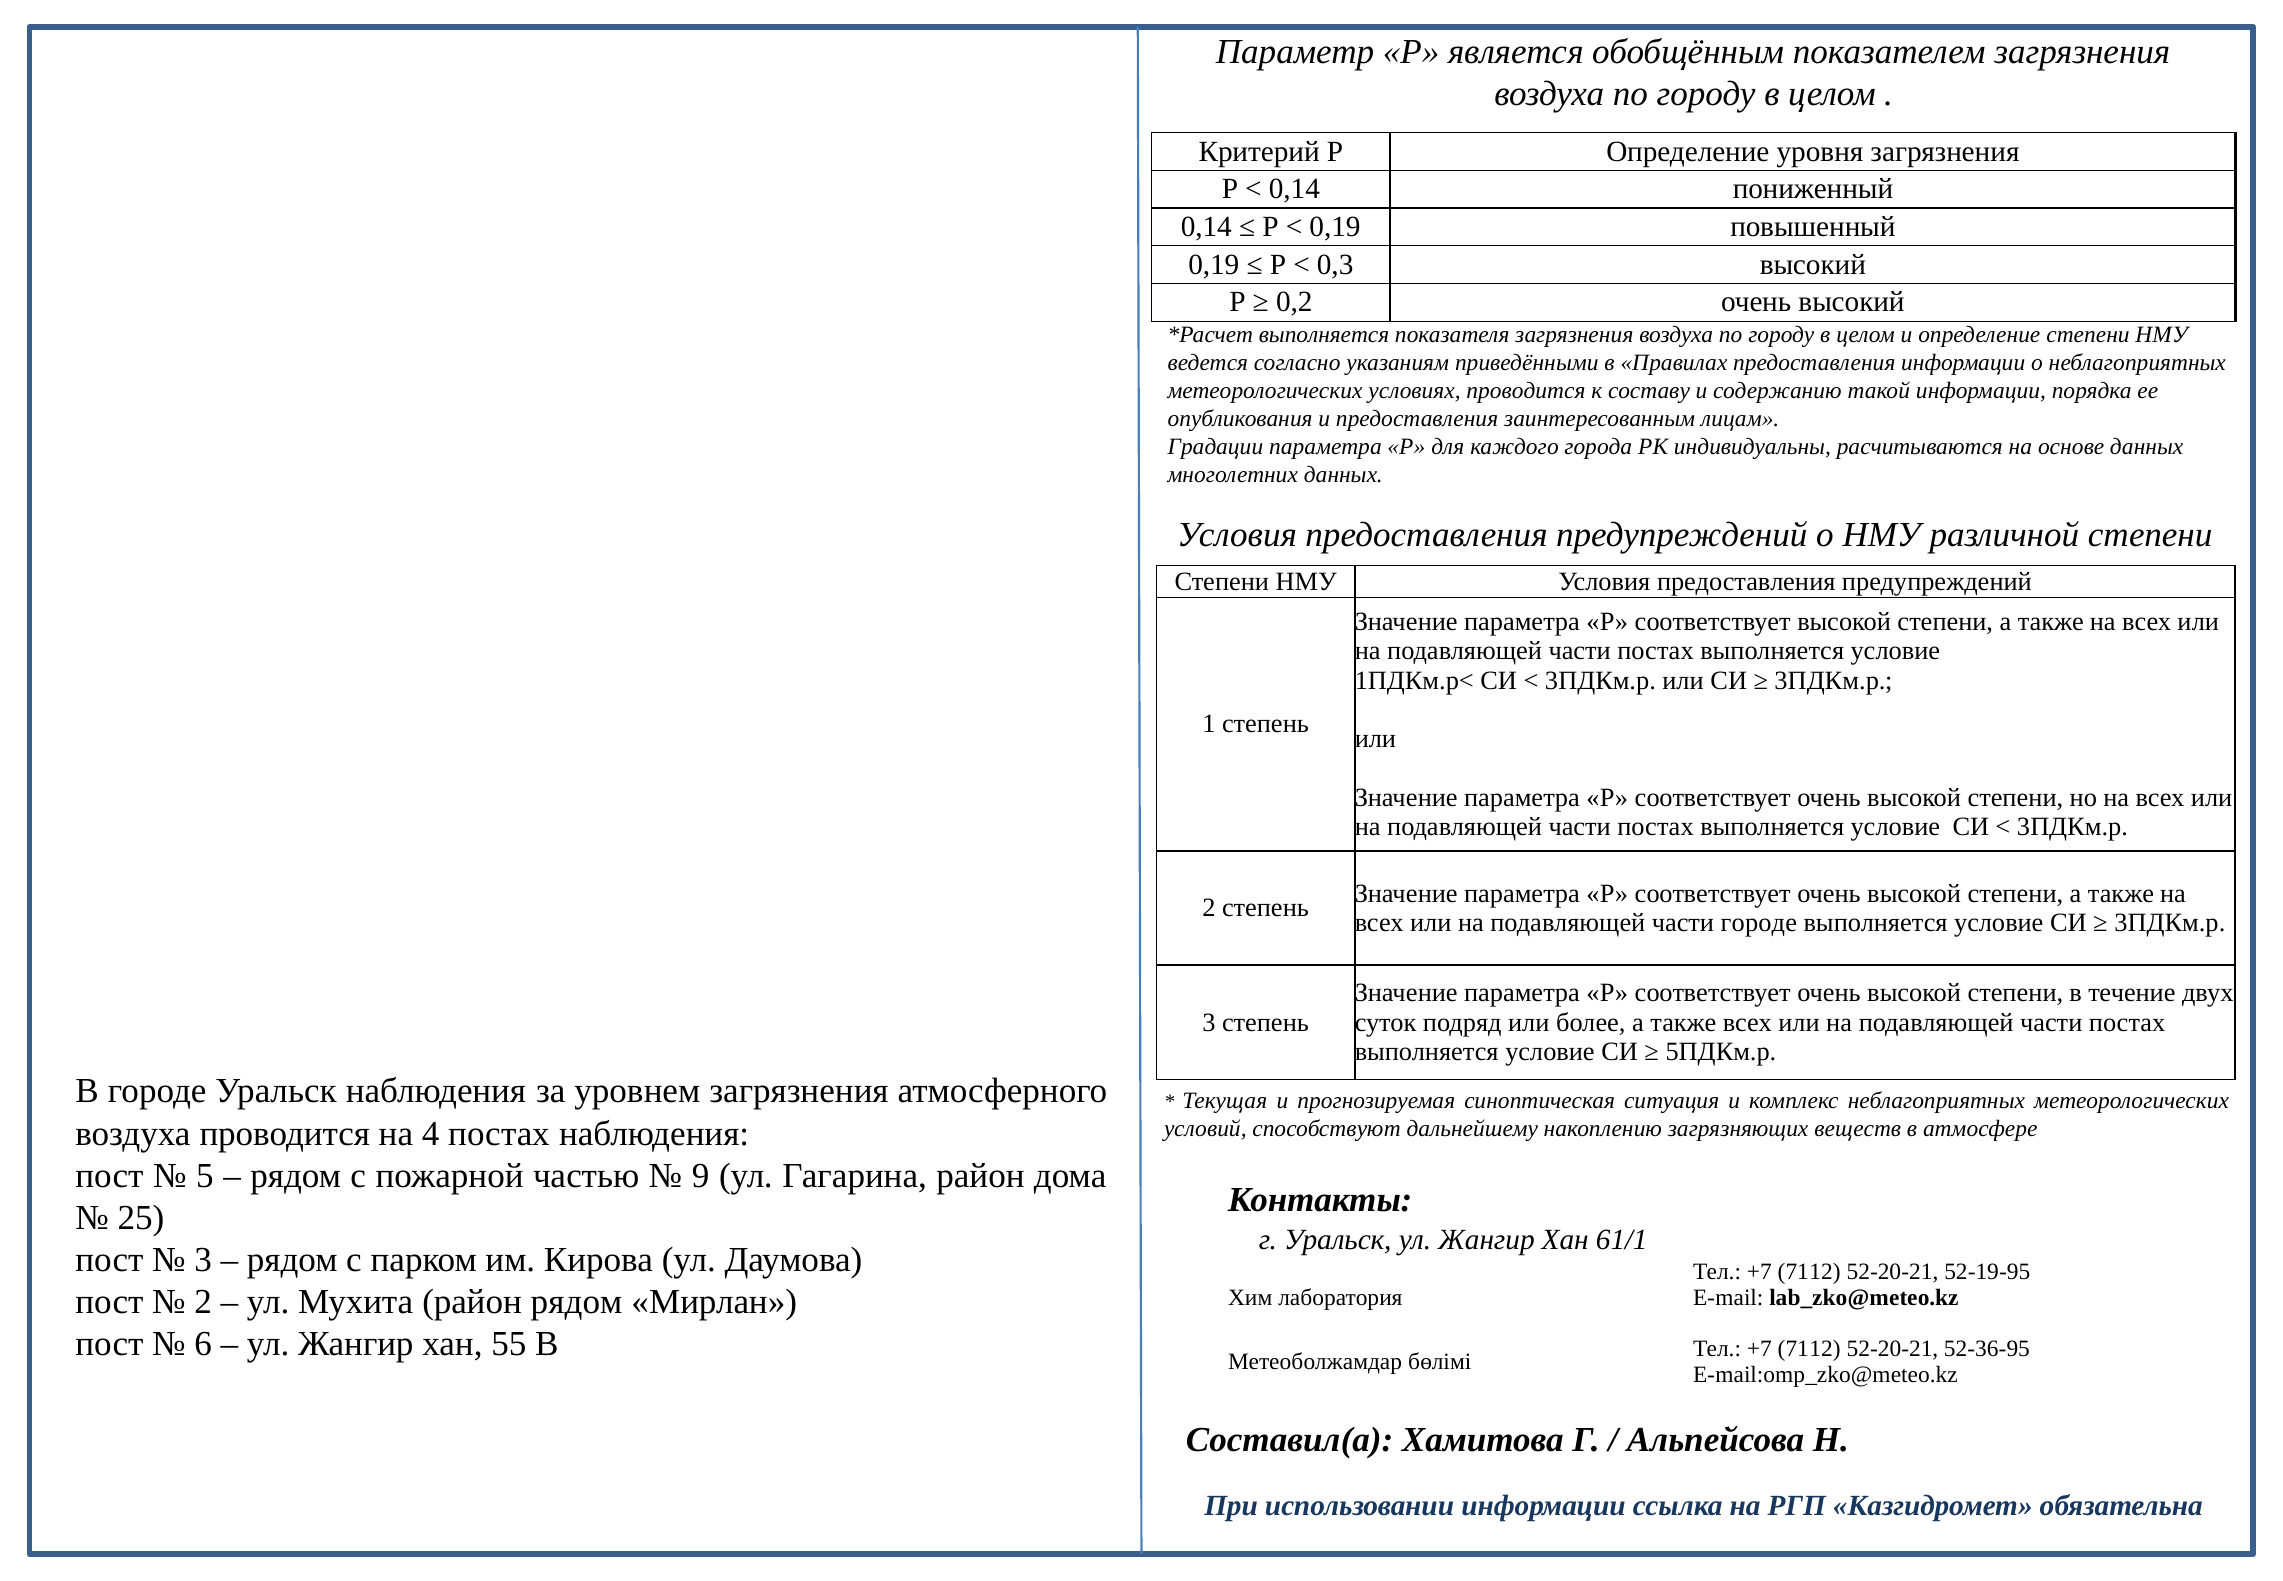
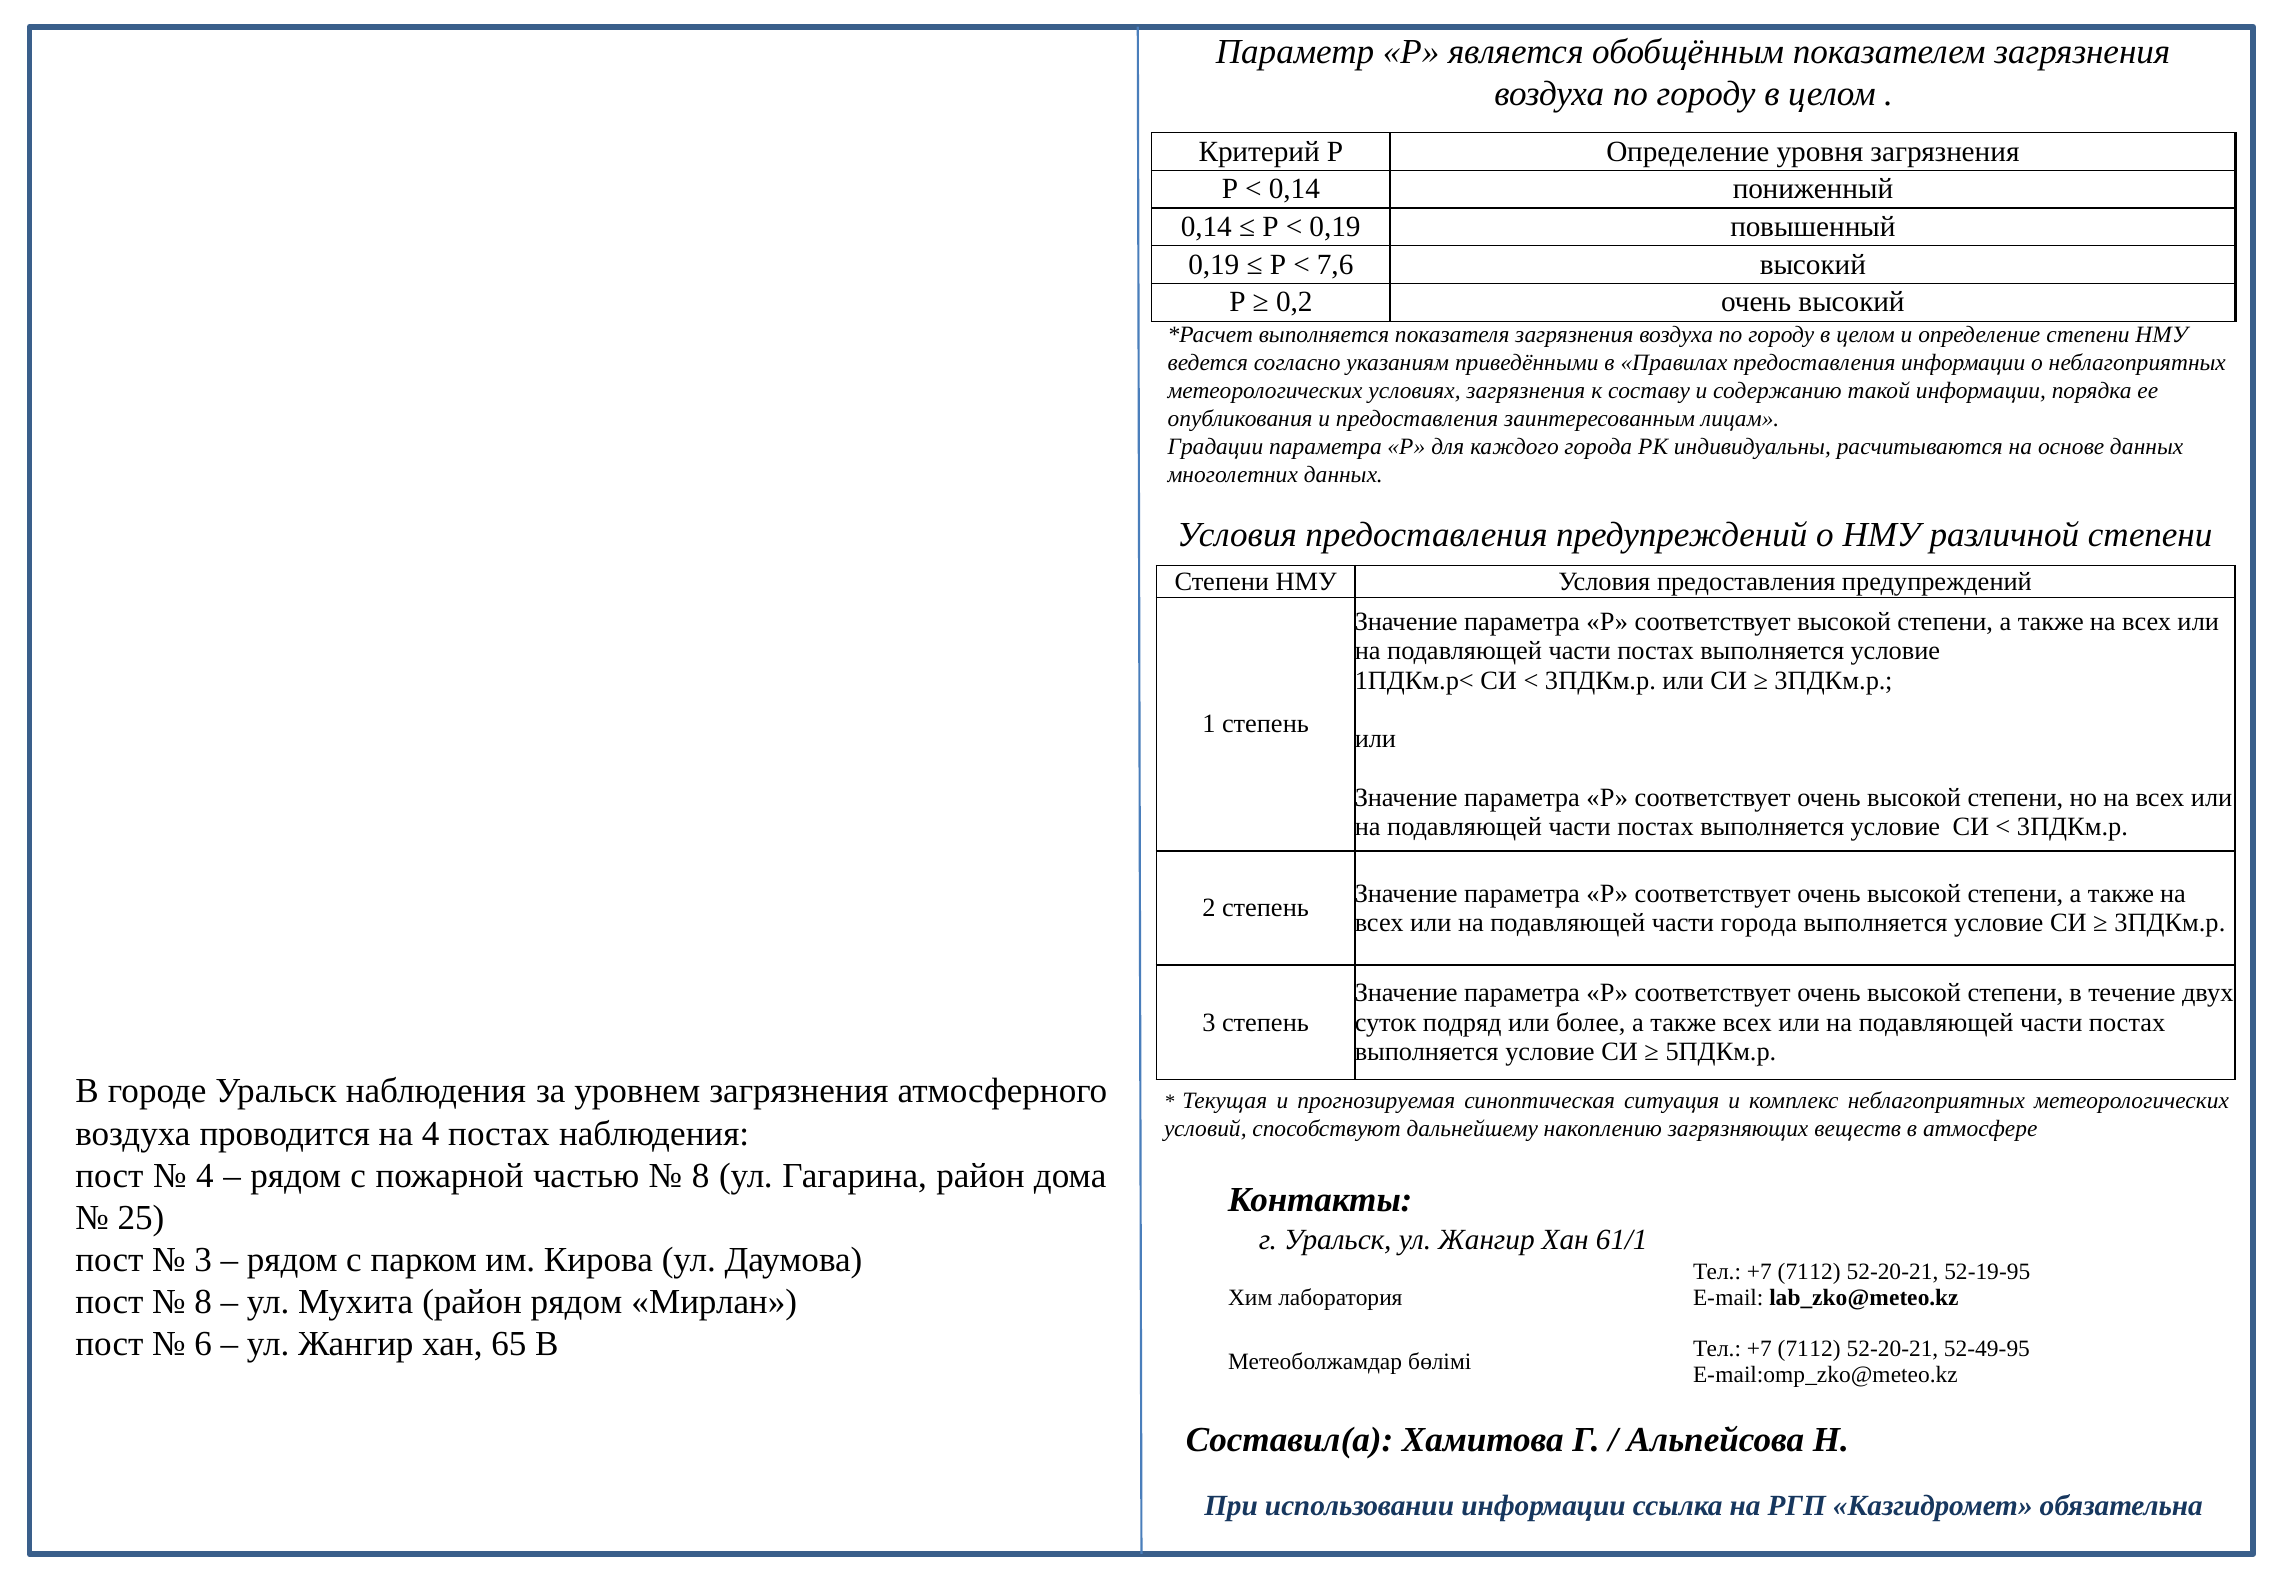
0,3: 0,3 -> 7,6 (1335, 264)
условиях проводится: проводится -> загрязнения (1526, 391)
части городе: городе -> города (1759, 923)
5: 5 -> 4 (205, 1175)
9: 9 -> 8 (701, 1175)
2: 2 -> 8 (203, 1302)
55: 55 -> 65 (509, 1344)
52-36-95: 52-36-95 -> 52-49-95 (1987, 1349)
